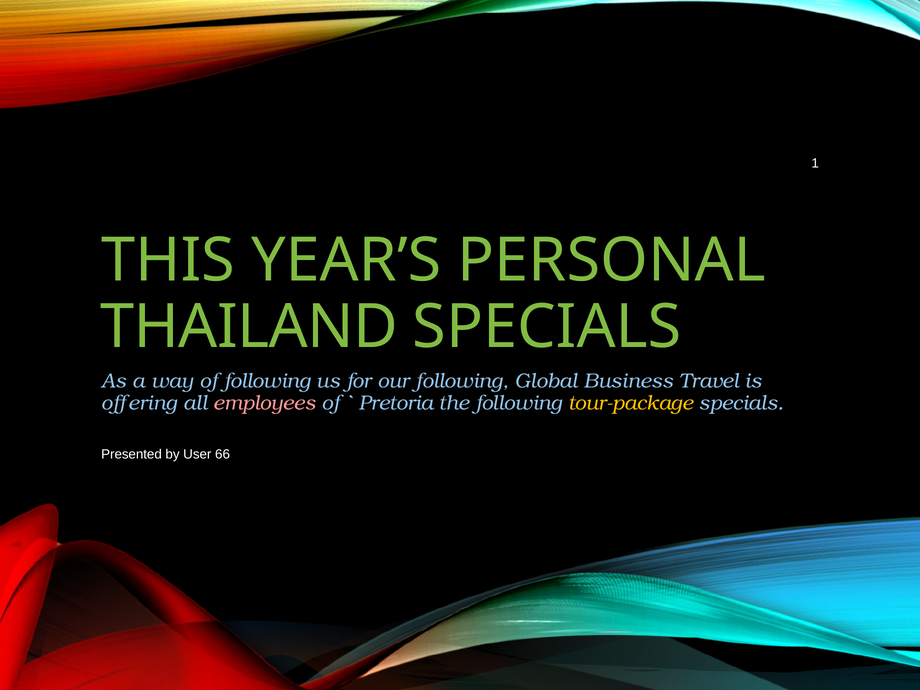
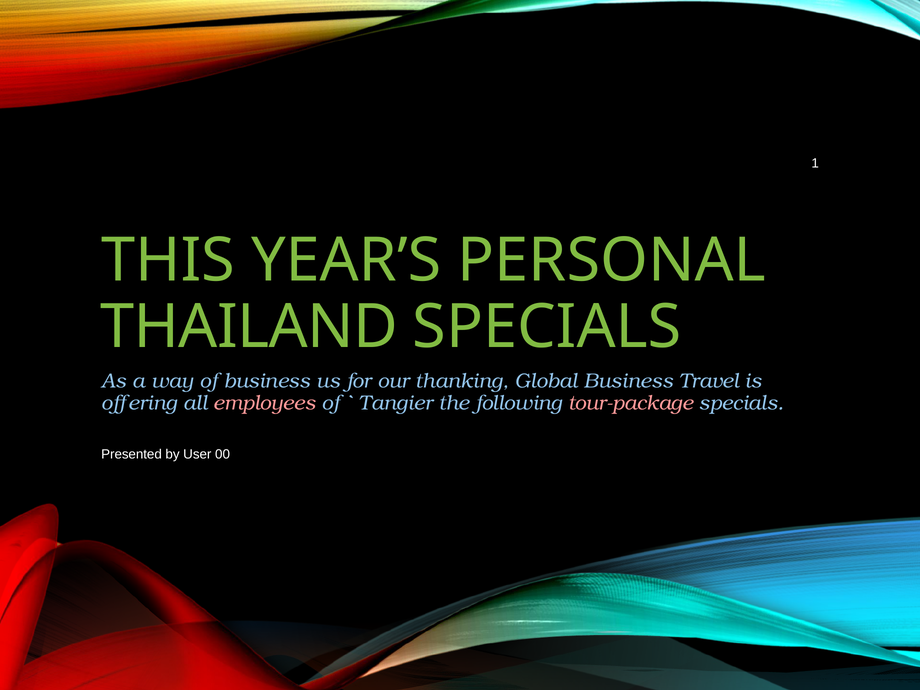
of following: following -> business (267, 381)
our following: following -> thanking (462, 381)
Pretoria: Pretoria -> Tangier (396, 403)
tour-package colour: yellow -> pink (631, 403)
66: 66 -> 00 (223, 454)
